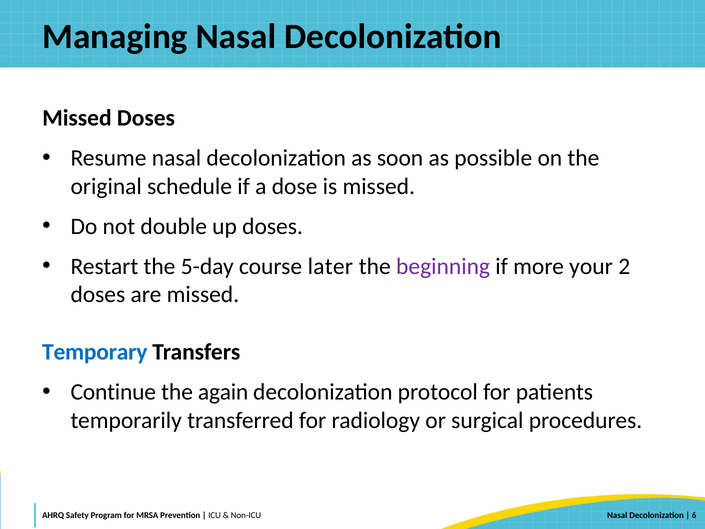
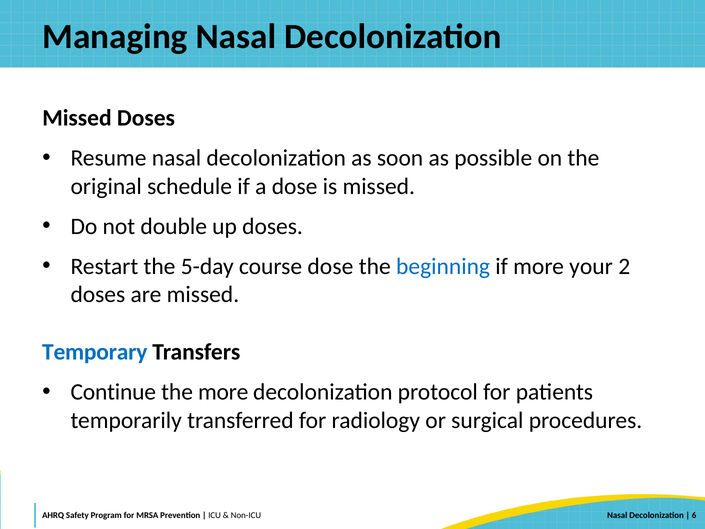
course later: later -> dose (330, 266)
beginning colour: purple -> blue (443, 266)
the again: again -> more (223, 392)
